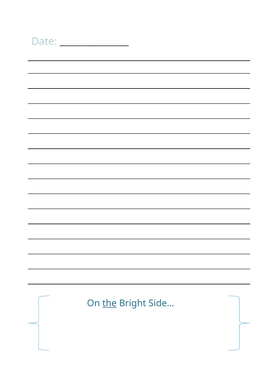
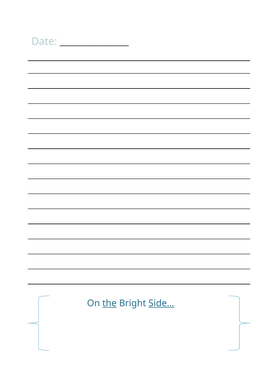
Side… underline: none -> present (161, 303)
